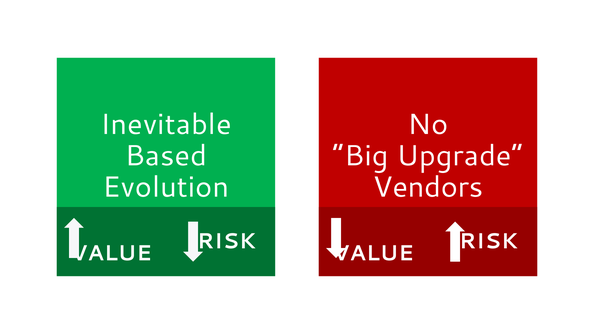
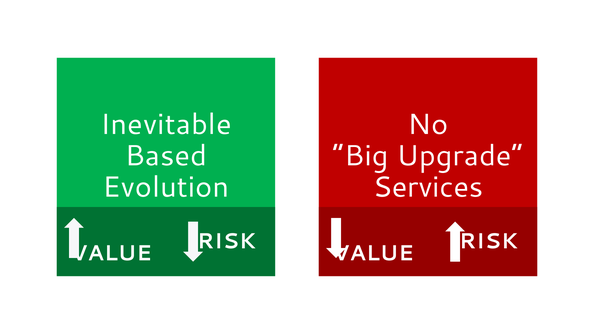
Vendors: Vendors -> Services (428, 187)
